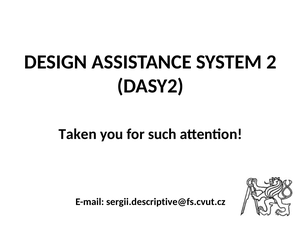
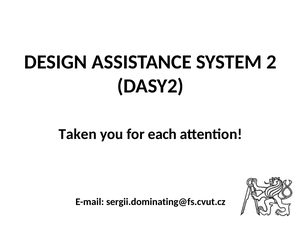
such: such -> each (162, 134)
sergii.descriptive@fs.cvut.cz: sergii.descriptive@fs.cvut.cz -> sergii.dominating@fs.cvut.cz (166, 202)
